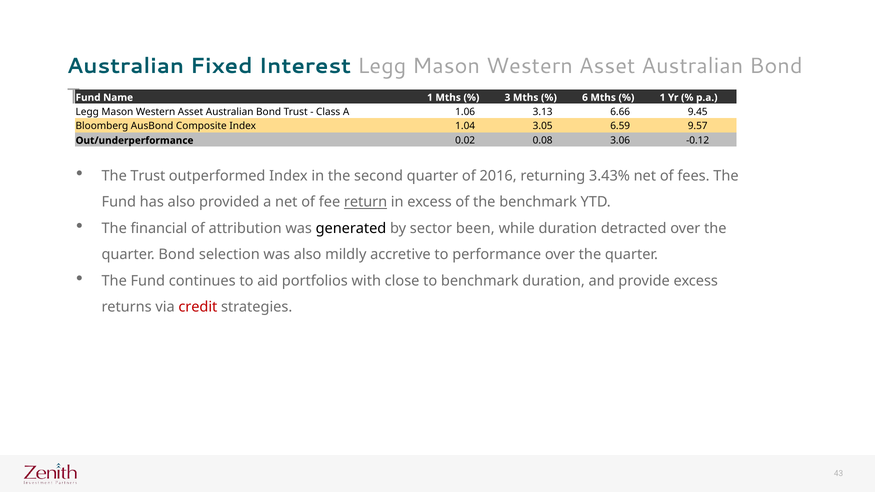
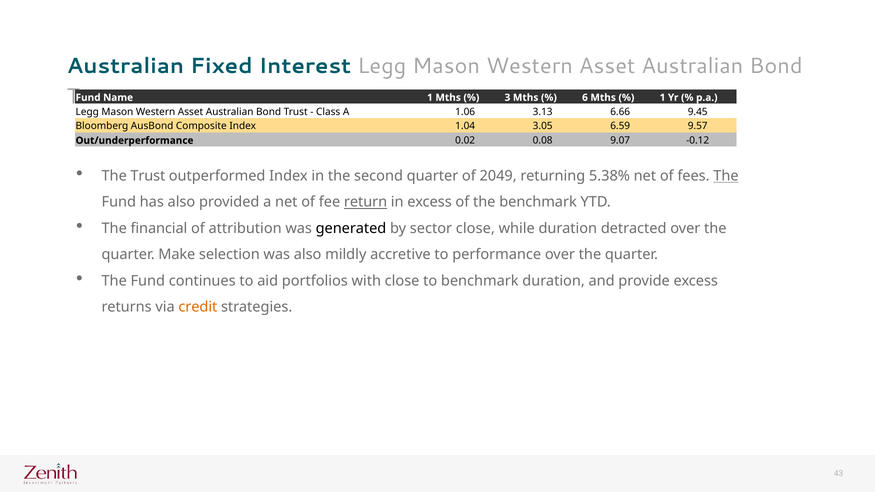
3.06: 3.06 -> 9.07 (620, 141)
2016: 2016 -> 2049 (498, 176)
3.43%: 3.43% -> 5.38% (609, 176)
The underline: none -> present (726, 176)
sector been: been -> close (475, 228)
quarter Bond: Bond -> Make (177, 255)
credit colour: red -> orange (198, 307)
